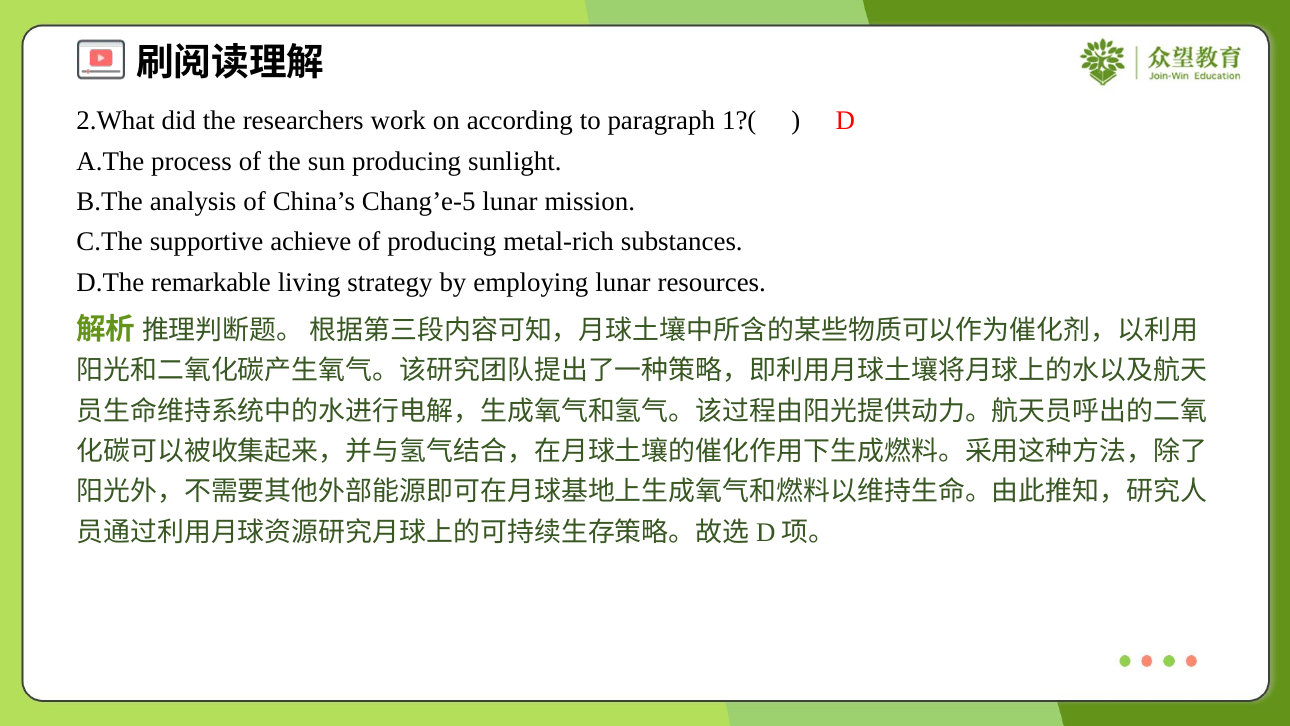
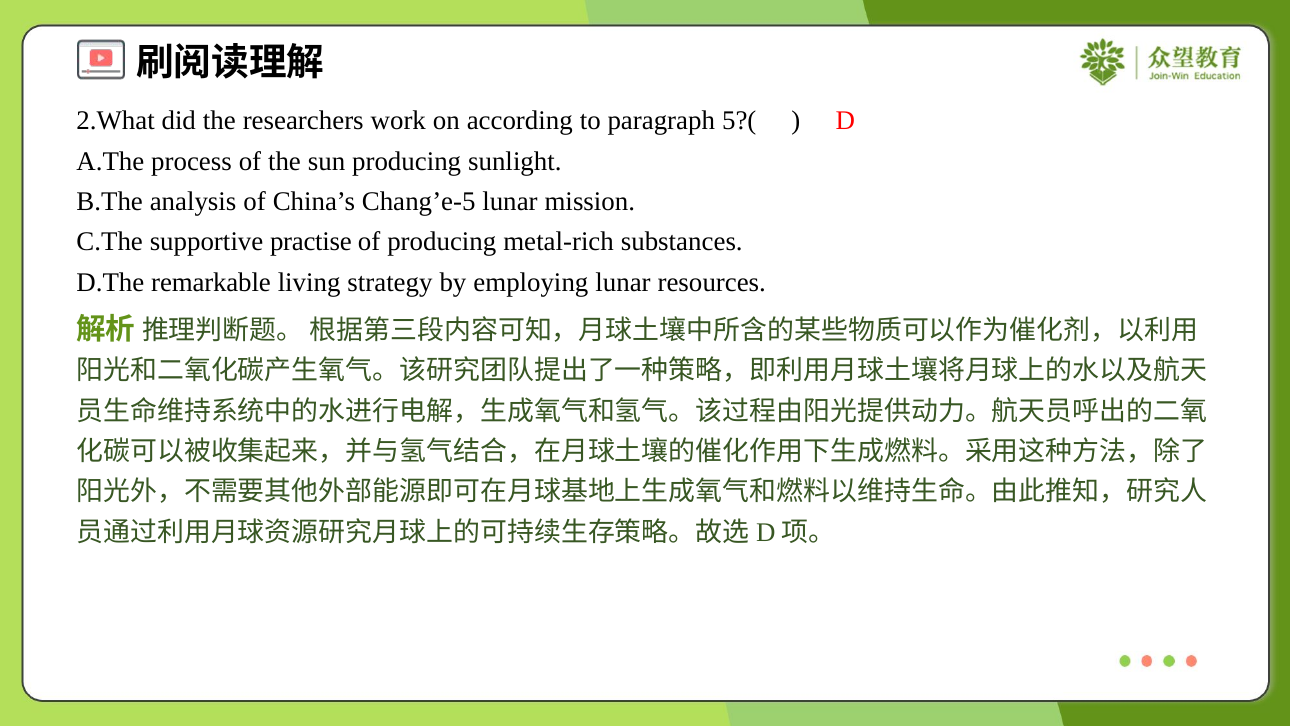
1?(: 1?( -> 5?( (739, 121)
achieve: achieve -> practise (311, 242)
